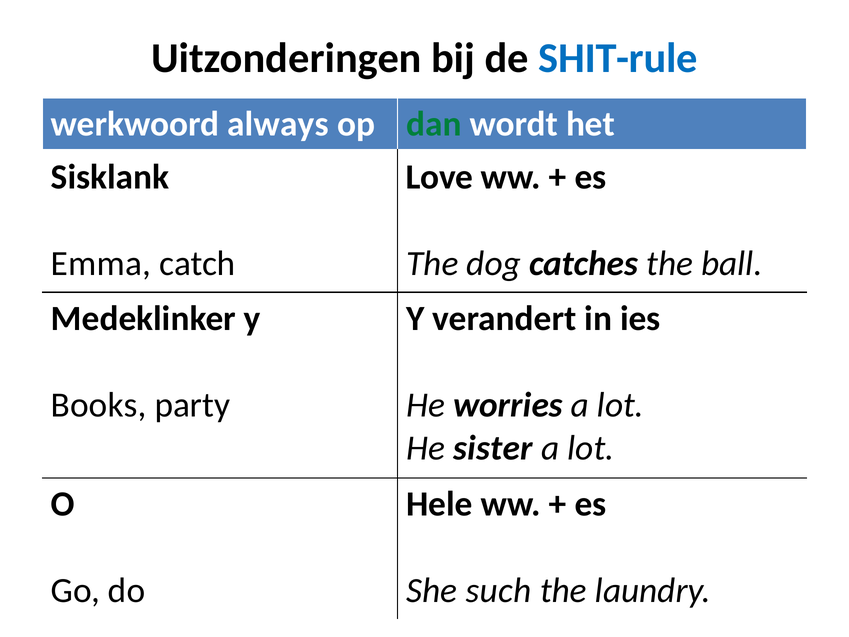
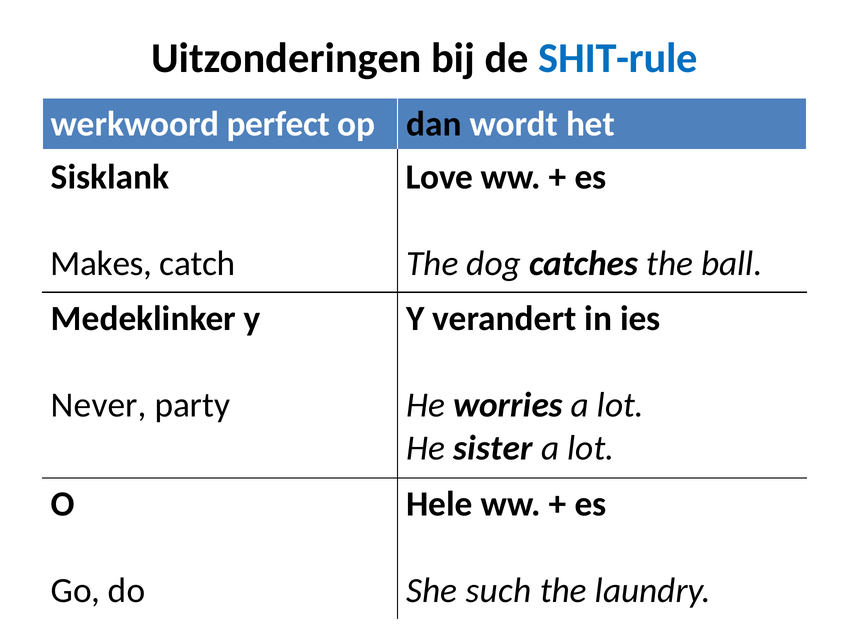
always: always -> perfect (278, 124)
dan colour: green -> black (434, 124)
Emma: Emma -> Makes (101, 263)
Books: Books -> Never (99, 405)
